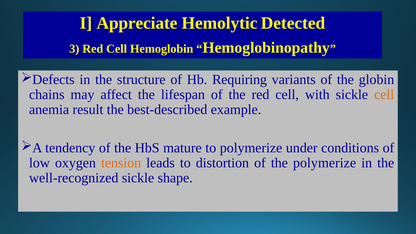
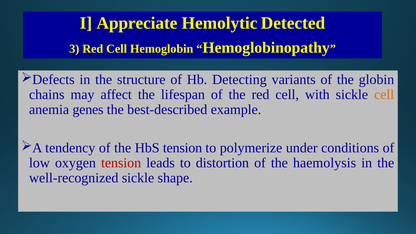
Requiring: Requiring -> Detecting (239, 79)
result: result -> genes (88, 109)
HbS mature: mature -> tension (183, 148)
tension colour: orange -> red (121, 163)
the polymerize: polymerize -> haemolysis (325, 163)
